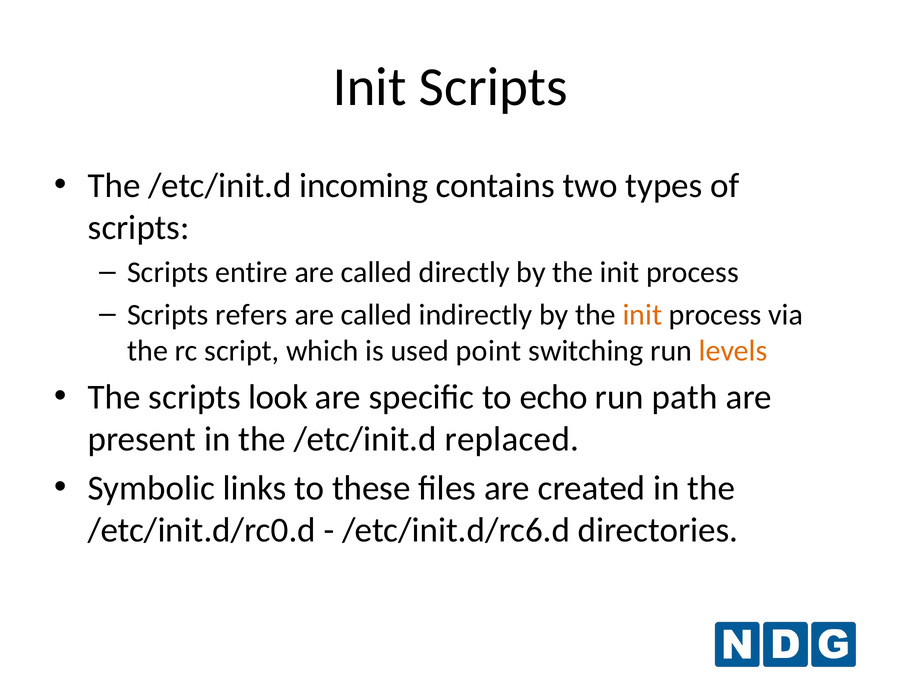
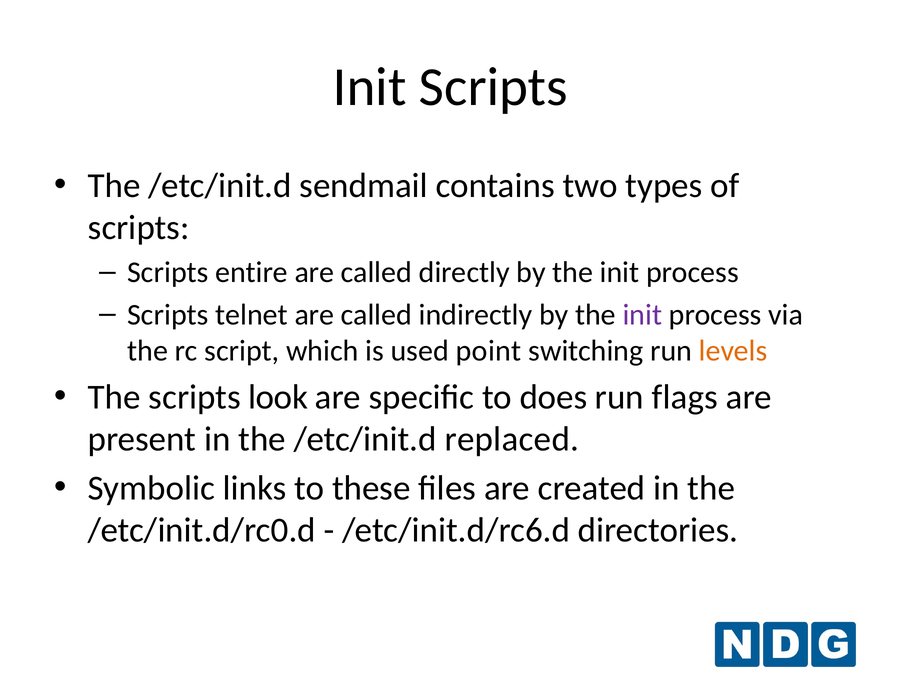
incoming: incoming -> sendmail (364, 186)
refers: refers -> telnet (252, 314)
init colour: orange -> purple (642, 314)
echo: echo -> does (553, 397)
path: path -> flags (685, 397)
